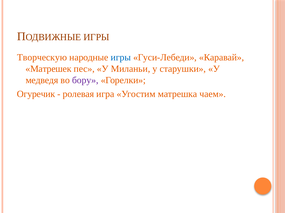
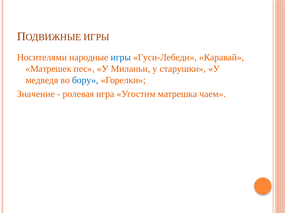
Творческую: Творческую -> Носителями (42, 58)
бору colour: purple -> blue (85, 80)
Огуречик: Огуречик -> Значение (36, 94)
